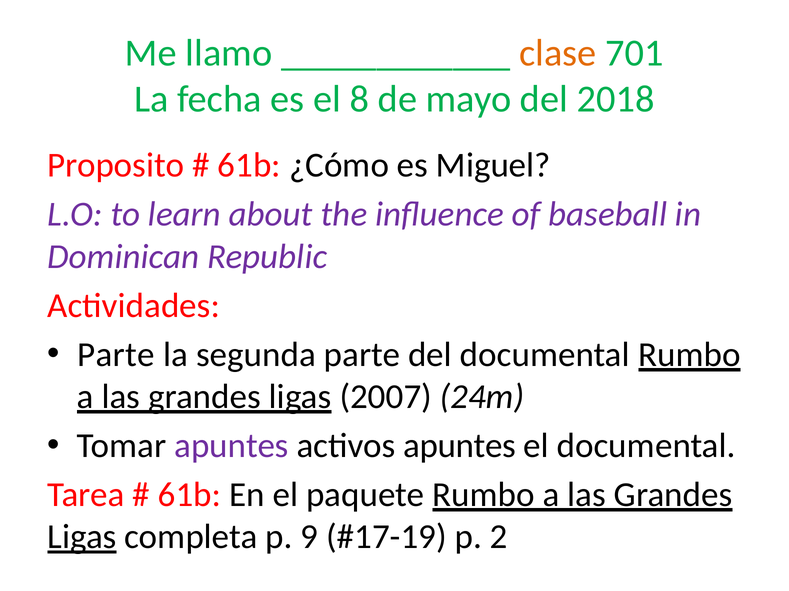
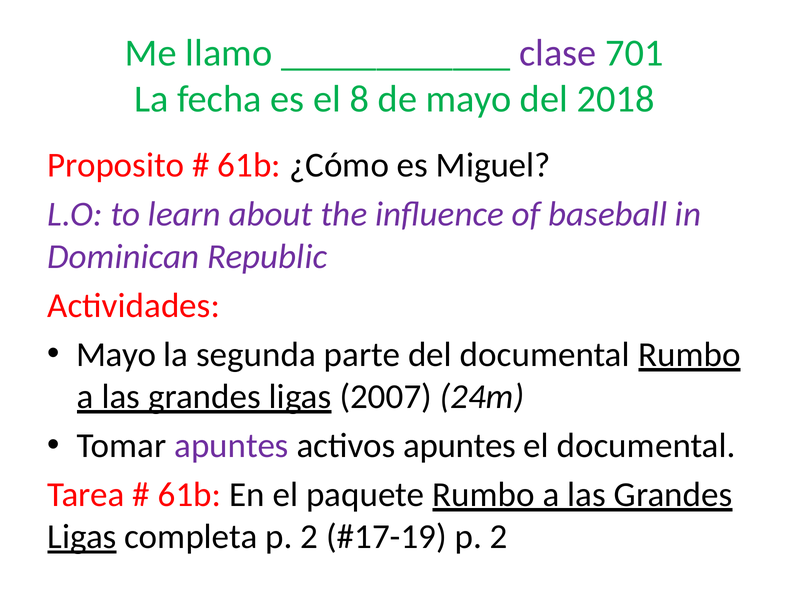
clase colour: orange -> purple (558, 53)
Parte: Parte -> Mayo (116, 355)
completa p 9: 9 -> 2 (309, 538)
